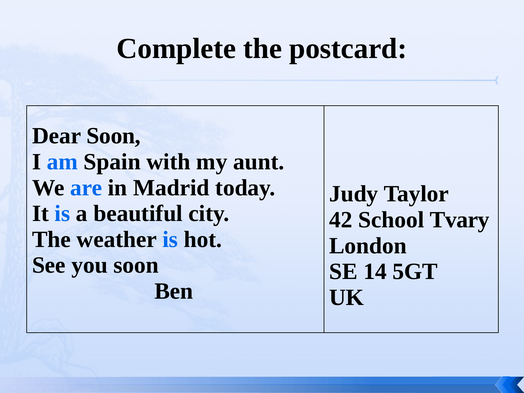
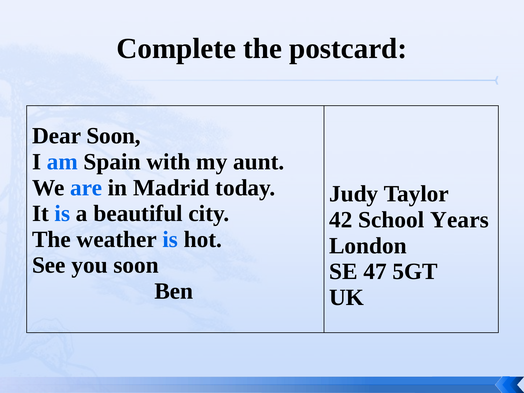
Tvary: Tvary -> Years (460, 220)
14: 14 -> 47 (375, 272)
